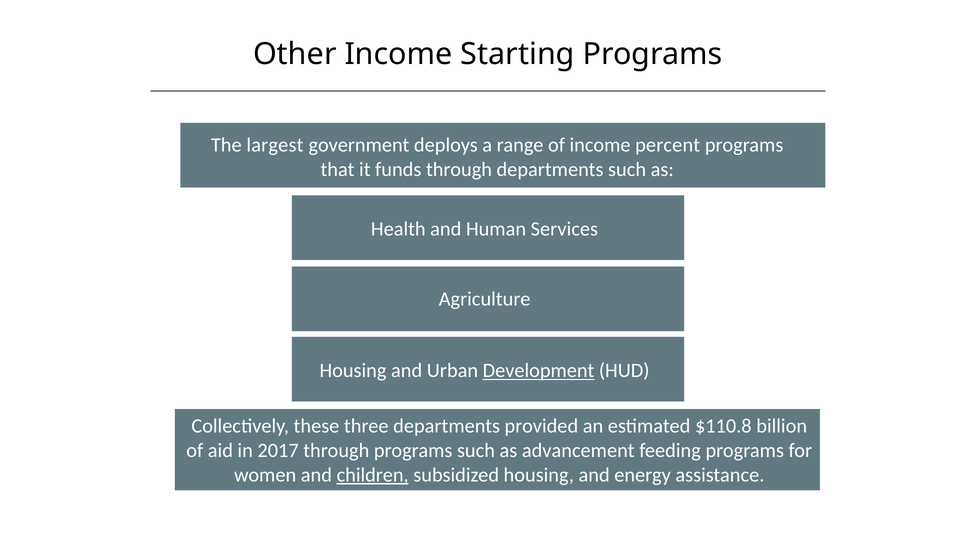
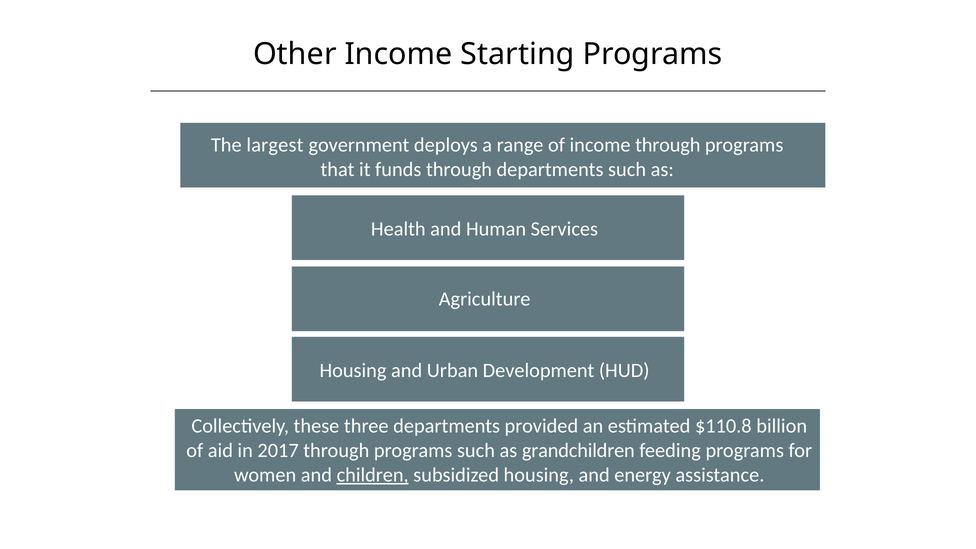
income percent: percent -> through (668, 145)
Development underline: present -> none (539, 371)
advancement: advancement -> grandchildren (578, 451)
